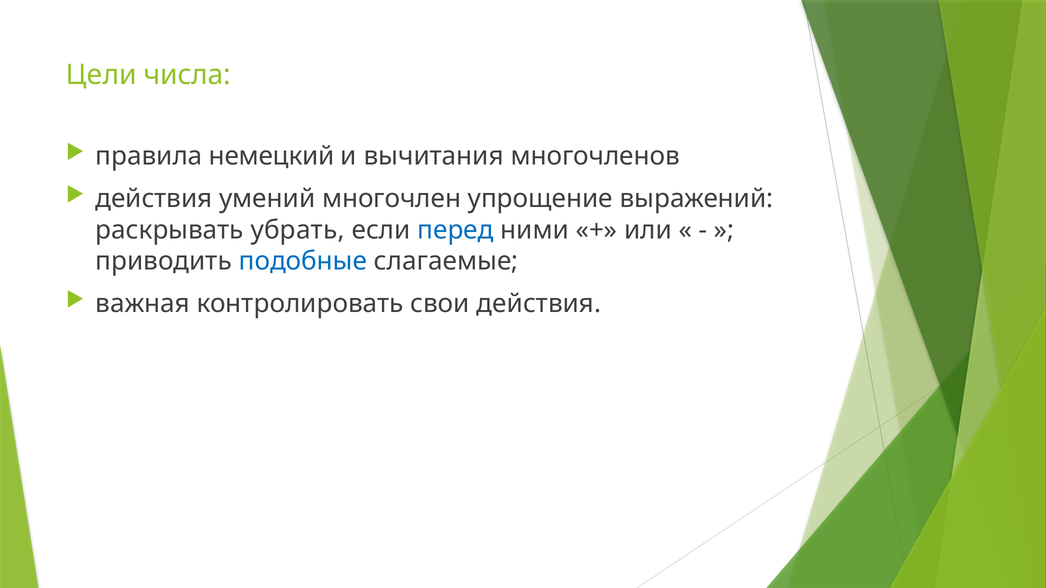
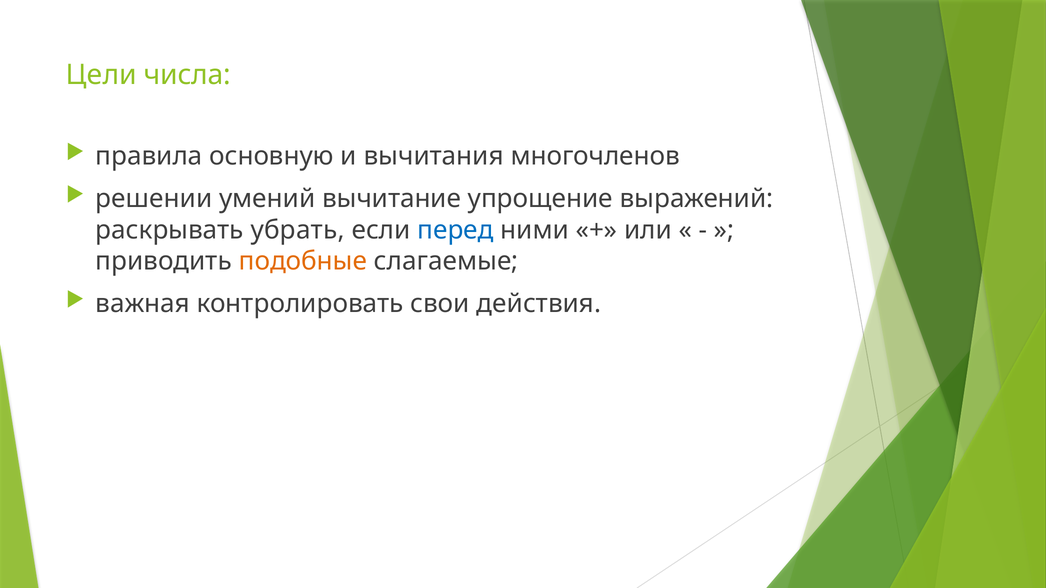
немецкий: немецкий -> основную (272, 156)
действия: действия -> решении (154, 199)
многочлен: многочлен -> вычитание (392, 199)
подобные colour: blue -> orange (303, 261)
